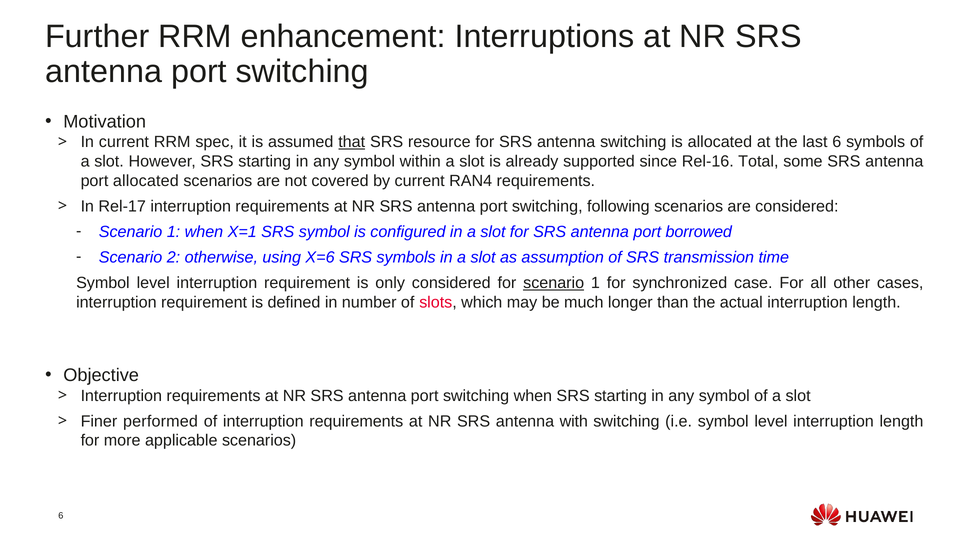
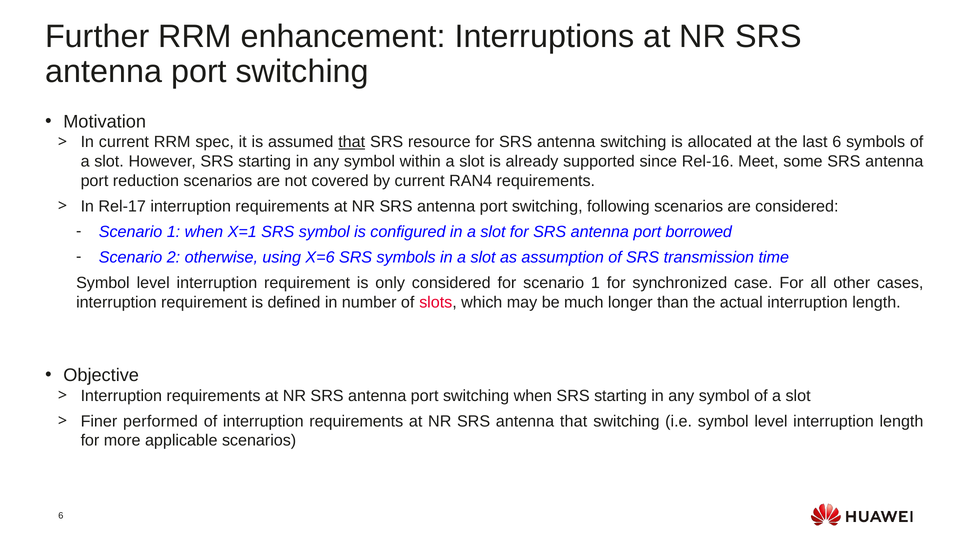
Total: Total -> Meet (758, 161)
port allocated: allocated -> reduction (146, 181)
scenario underline: present -> none (554, 283)
antenna with: with -> that (574, 421)
